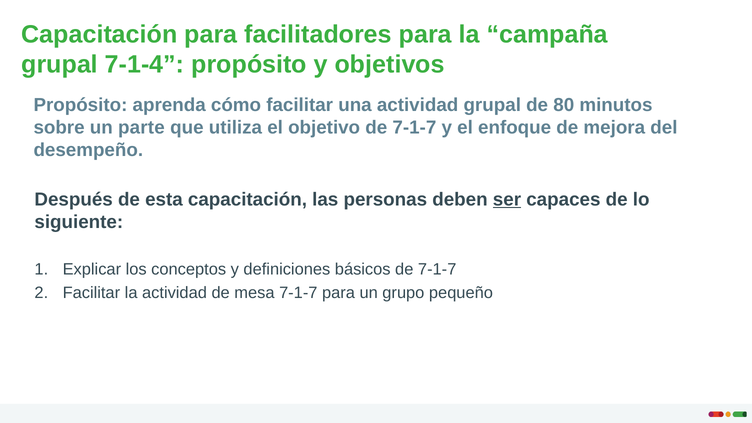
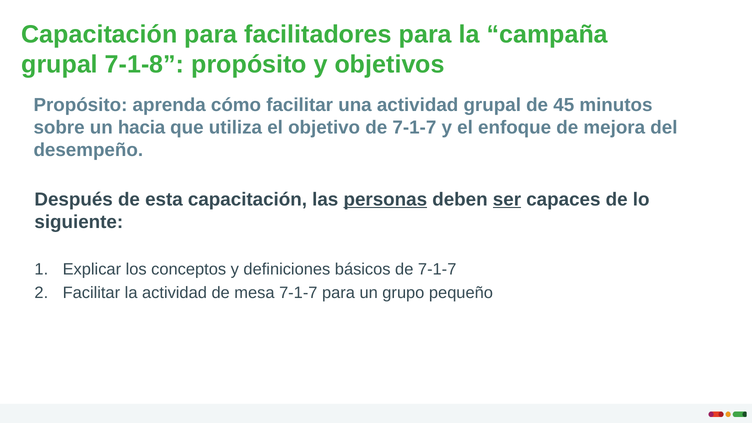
7-1-4: 7-1-4 -> 7-1-8 (145, 65)
80: 80 -> 45 (564, 105)
parte: parte -> hacia (142, 128)
personas underline: none -> present (385, 199)
